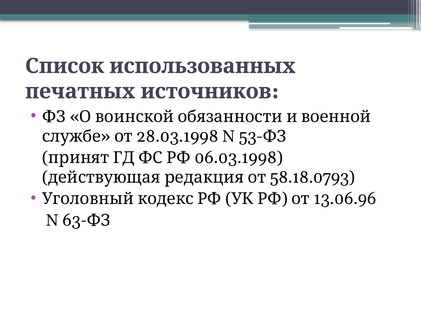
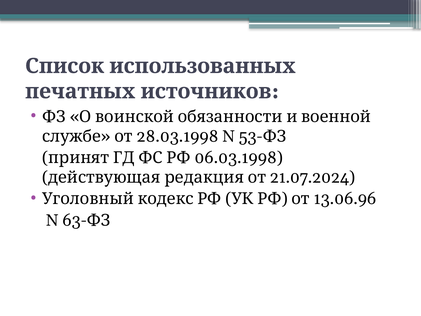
58.18.0793: 58.18.0793 -> 21.07.2024 (312, 177)
